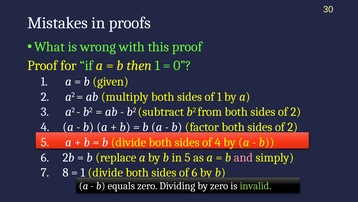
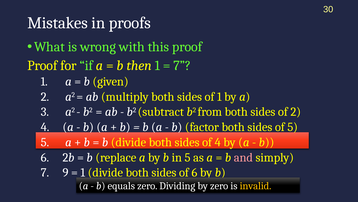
0: 0 -> 7 (182, 65)
2: 2 -> 5 (293, 127)
8: 8 -> 9 (65, 172)
invalid colour: light green -> yellow (255, 185)
